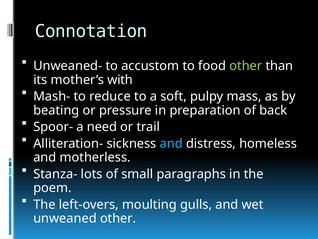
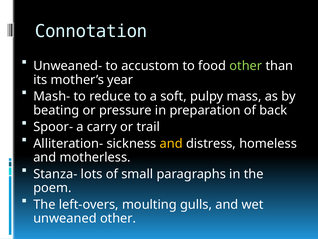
with: with -> year (120, 80)
need: need -> carry (102, 127)
and colour: light blue -> yellow (171, 143)
